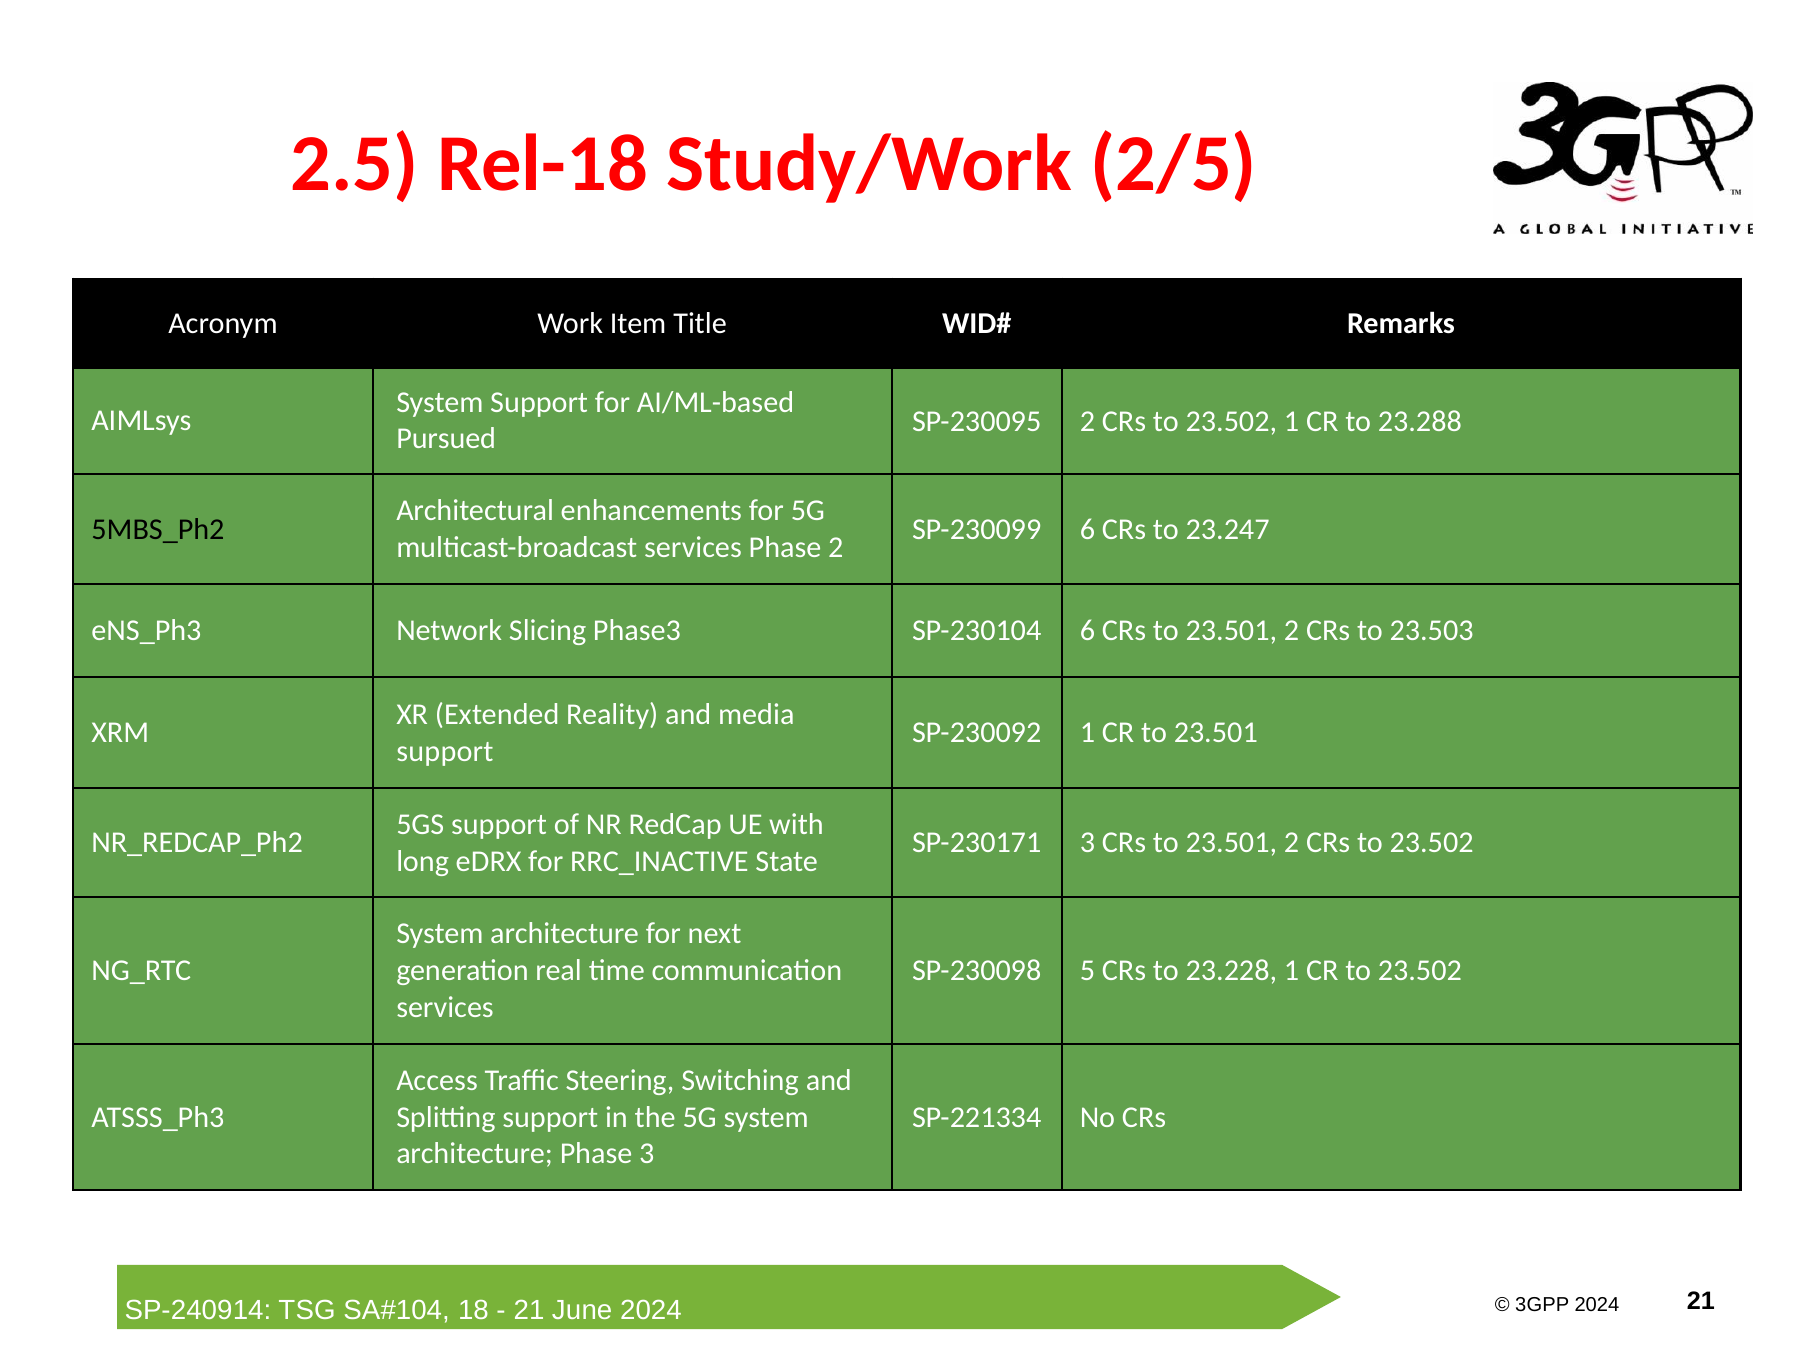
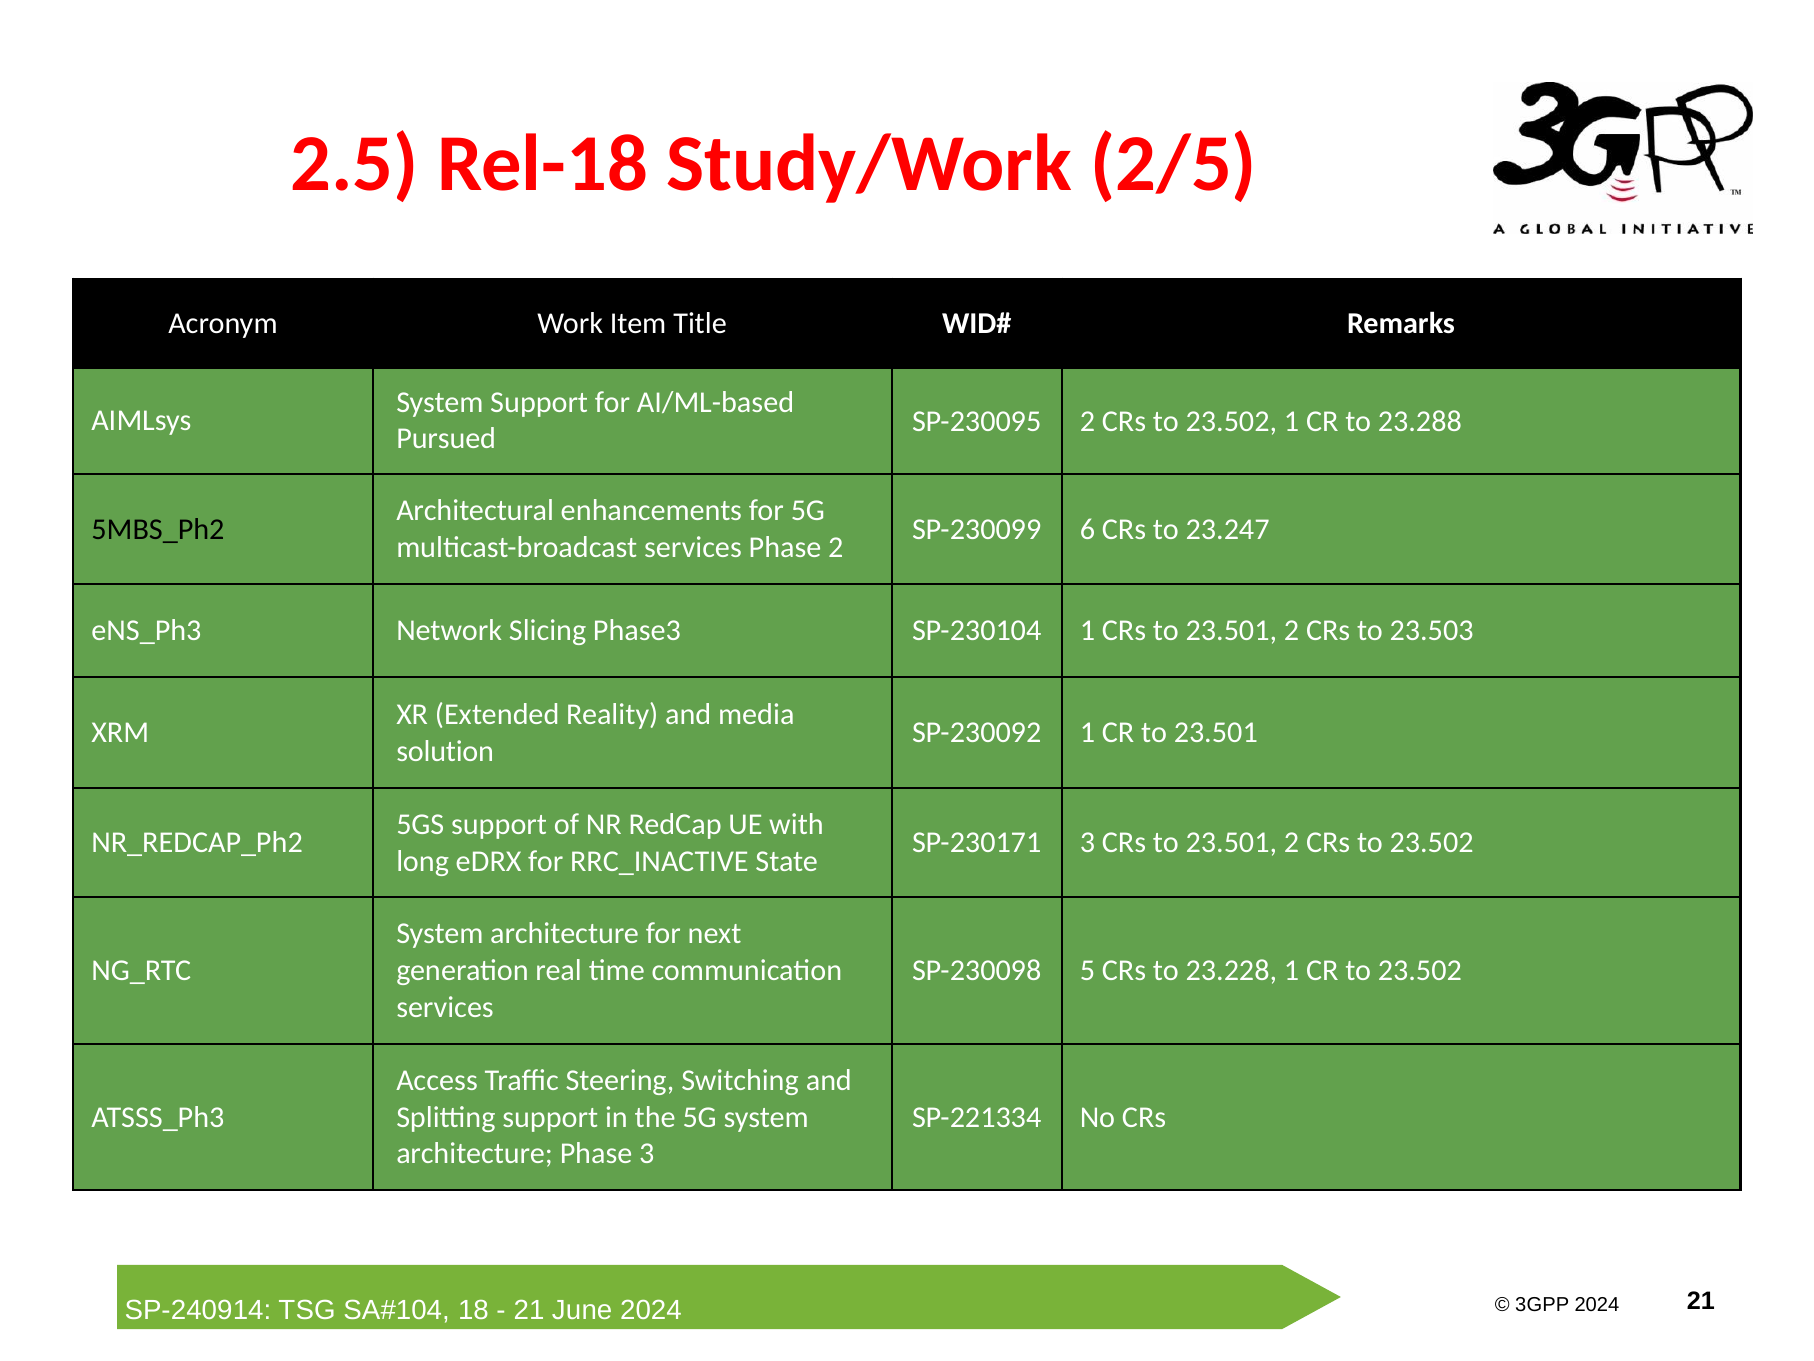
SP-230104 6: 6 -> 1 (1088, 631)
support: support -> solution (445, 751)
